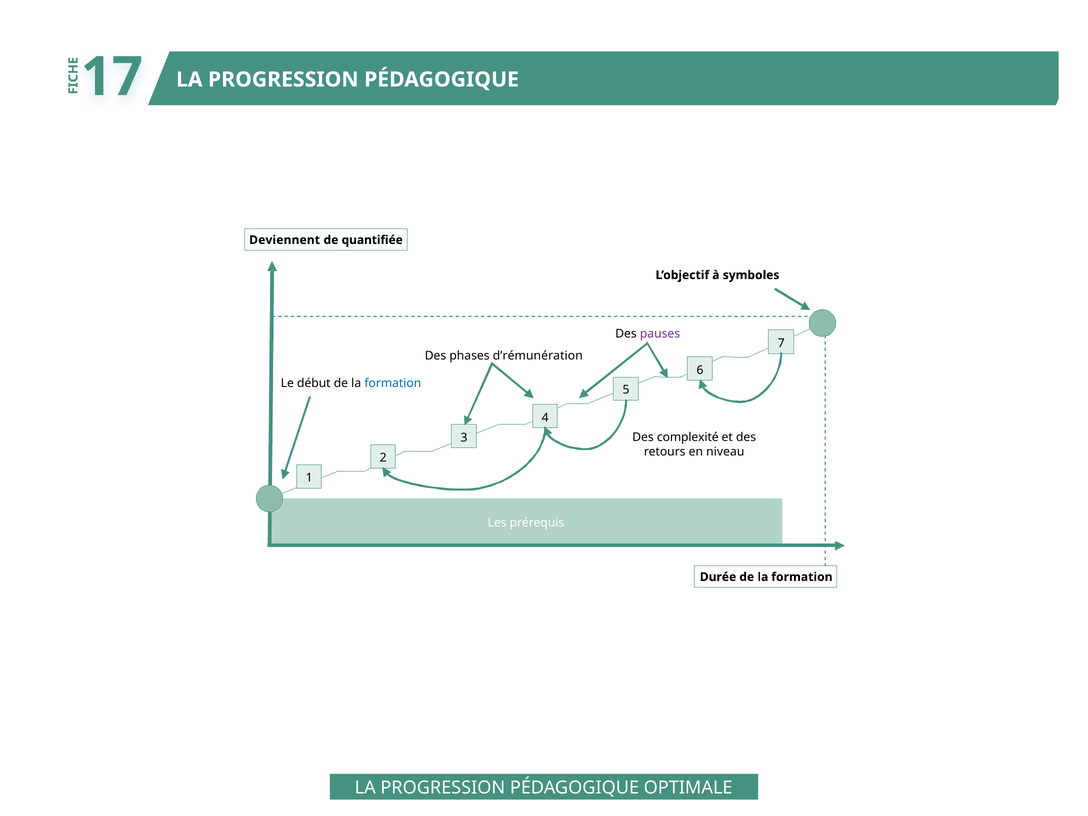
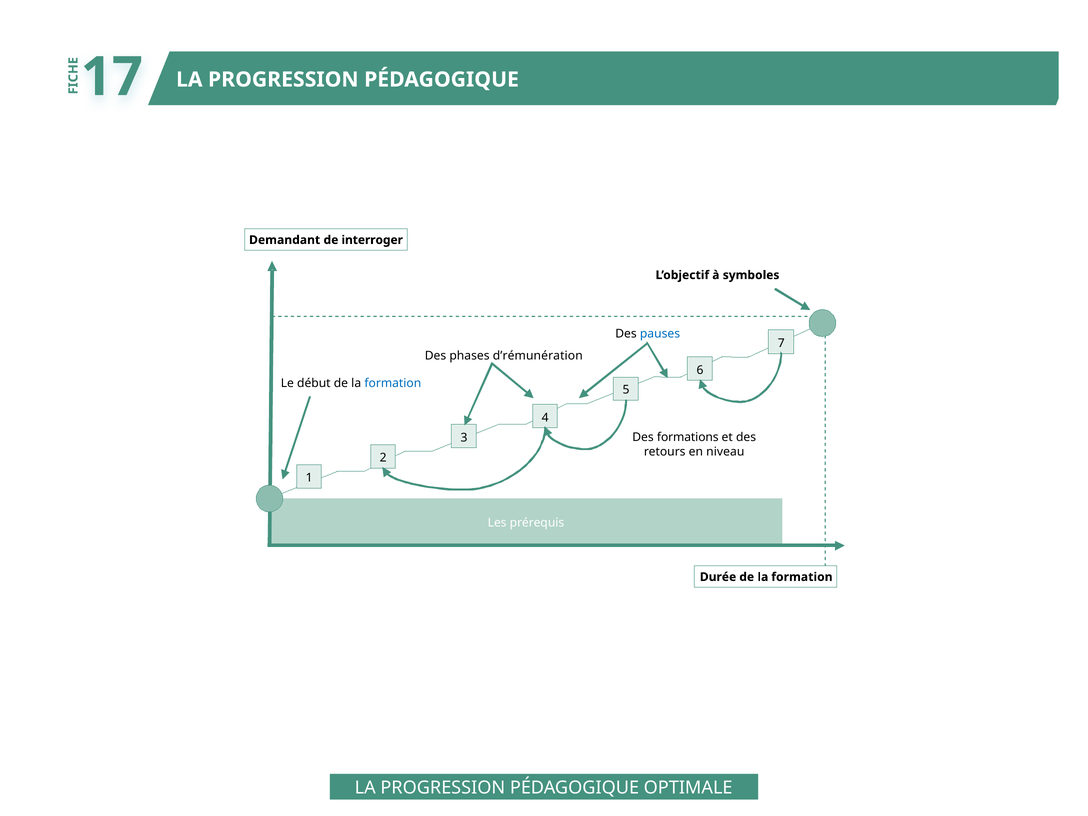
Deviennent: Deviennent -> Demandant (285, 240)
quantifiée: quantifiée -> interroger (372, 240)
pauses colour: purple -> blue (660, 334)
complexité: complexité -> formations (688, 437)
